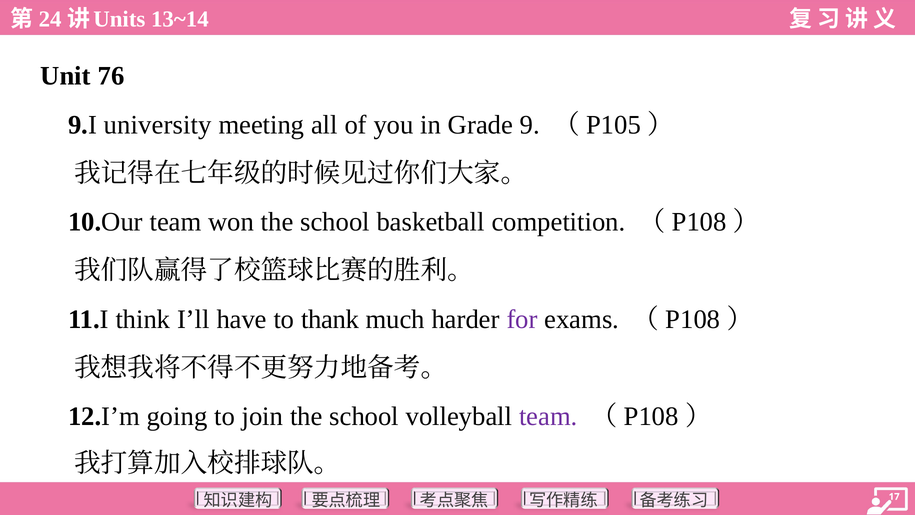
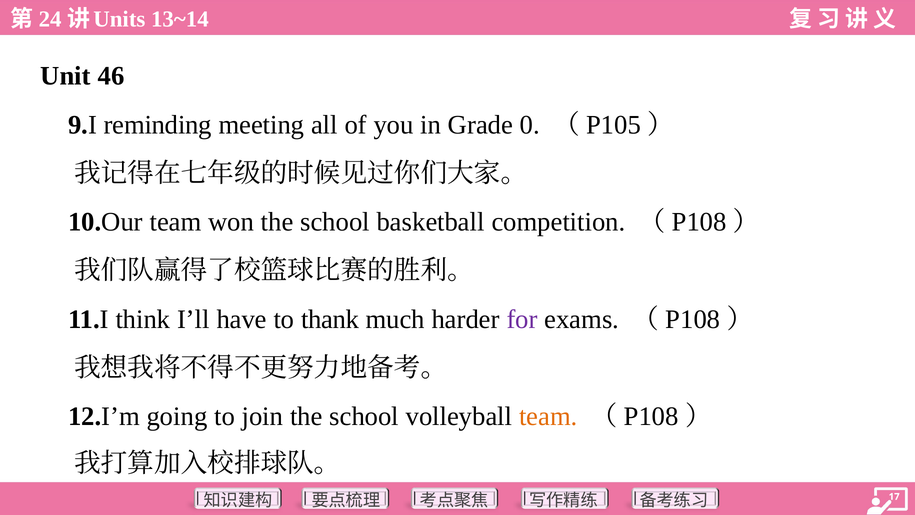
76: 76 -> 46 (111, 76)
university: university -> reminding (158, 125)
9: 9 -> 0 (530, 125)
team colour: purple -> orange (548, 416)
